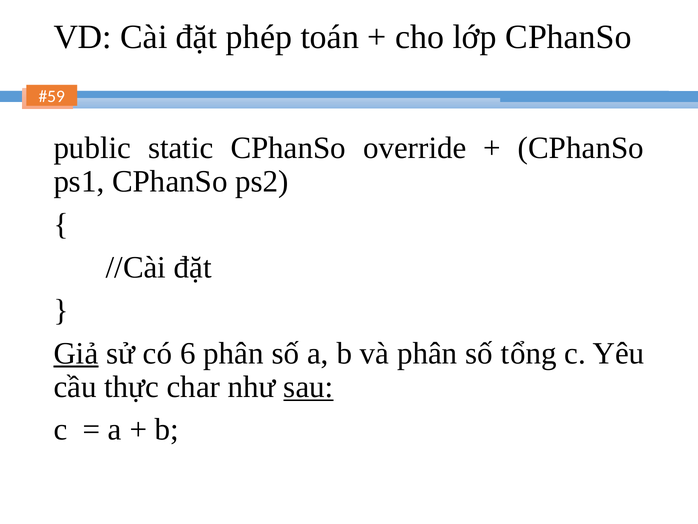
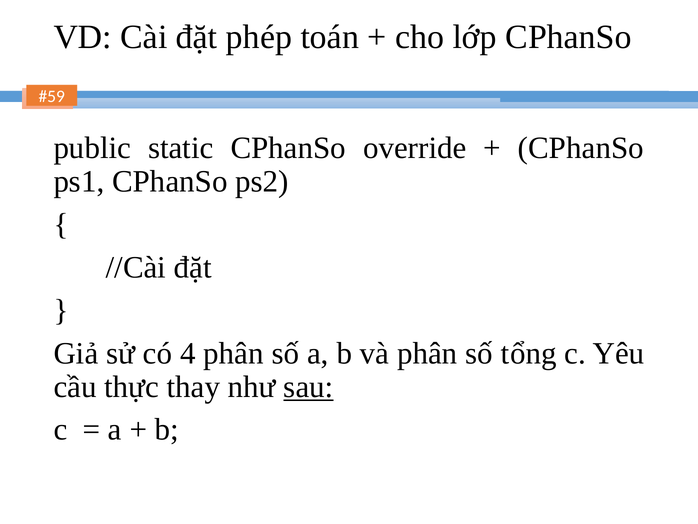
Giả underline: present -> none (76, 353)
6: 6 -> 4 (188, 353)
char: char -> thay (193, 386)
